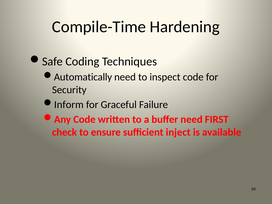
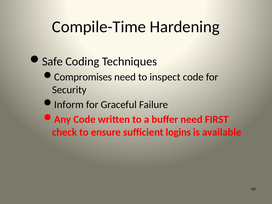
Automatically: Automatically -> Compromises (83, 77)
inject: inject -> logins (178, 132)
